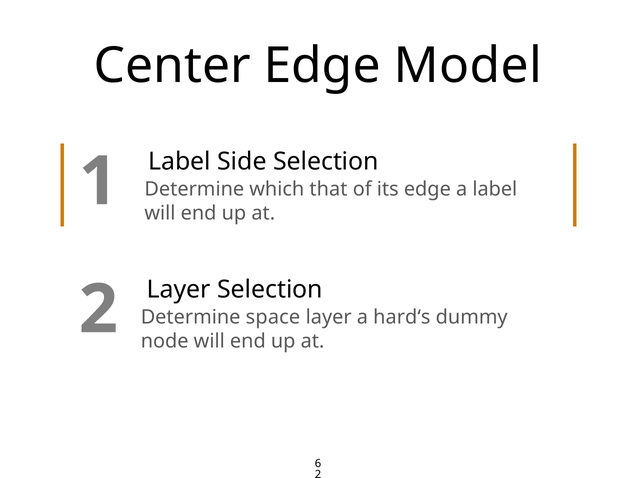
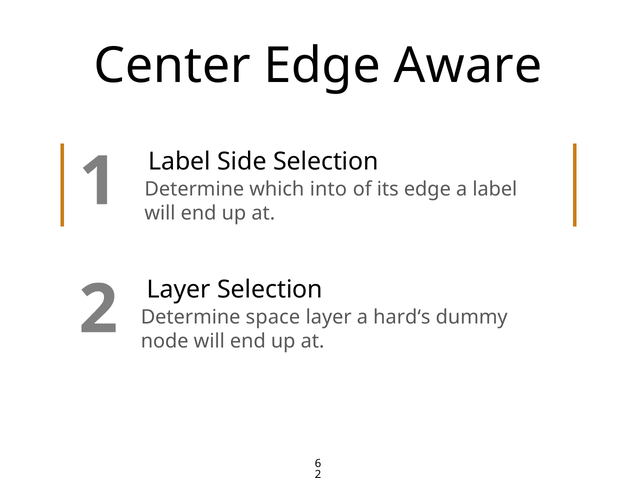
Model: Model -> Aware (468, 66)
that: that -> into (328, 189)
